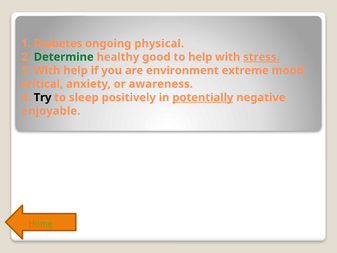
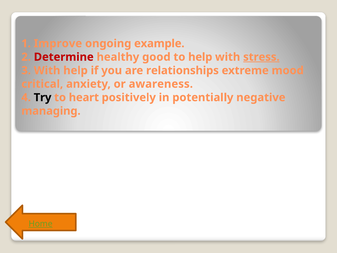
Diabetes: Diabetes -> Improve (58, 43)
physical: physical -> example (159, 43)
Determine colour: green -> red (64, 57)
environment: environment -> relationships (182, 70)
sleep: sleep -> heart (84, 97)
potentially underline: present -> none (203, 97)
enjoyable: enjoyable -> managing (51, 111)
